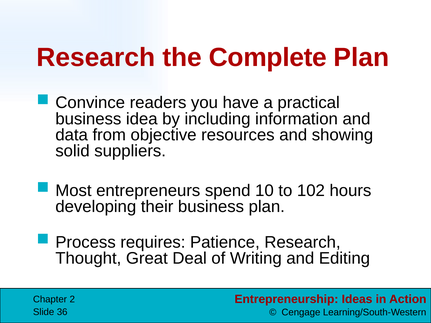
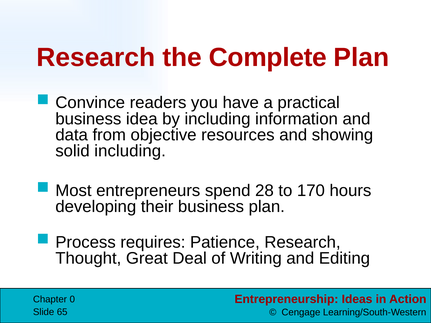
solid suppliers: suppliers -> including (130, 151)
10: 10 -> 28 (264, 191)
102: 102 -> 170 (311, 191)
2: 2 -> 0 (72, 299)
36: 36 -> 65 (62, 312)
